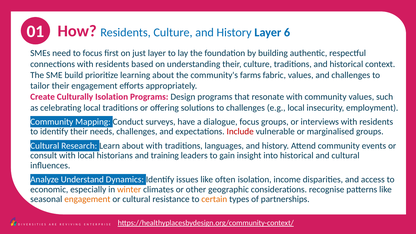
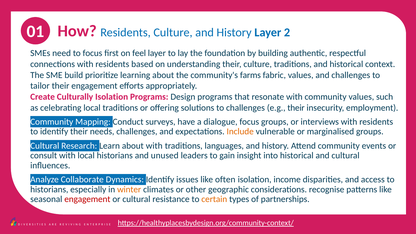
6: 6 -> 2 (287, 32)
just: just -> feel (139, 53)
e.g local: local -> their (296, 108)
Include colour: red -> orange (240, 132)
training: training -> unused (165, 156)
Understand: Understand -> Collaborate (82, 180)
economic: economic -> historians (49, 189)
engagement colour: orange -> red (87, 199)
